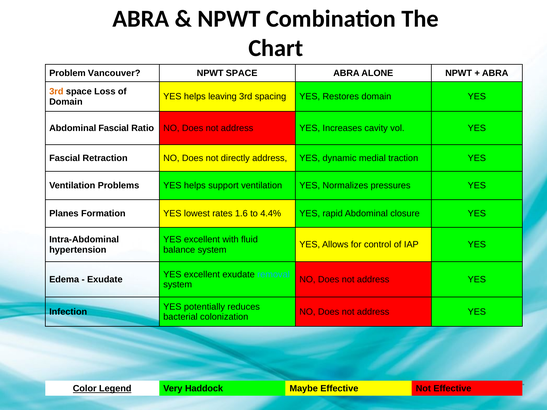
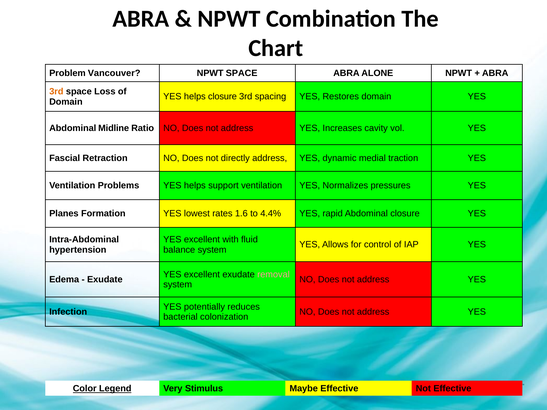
helps leaving: leaving -> closure (222, 97)
Abdominal Fascial: Fascial -> Midline (114, 128)
removal colour: light blue -> pink (273, 274)
Haddock: Haddock -> Stimulus (204, 389)
